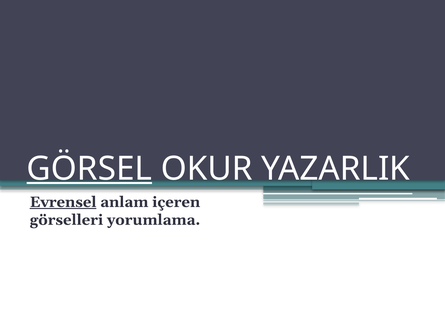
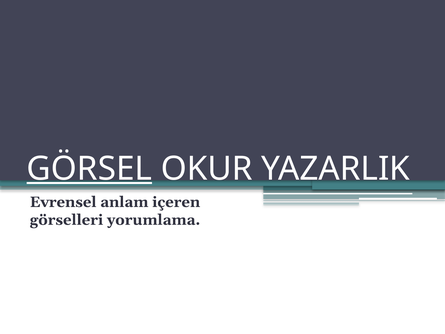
Evrensel underline: present -> none (63, 202)
